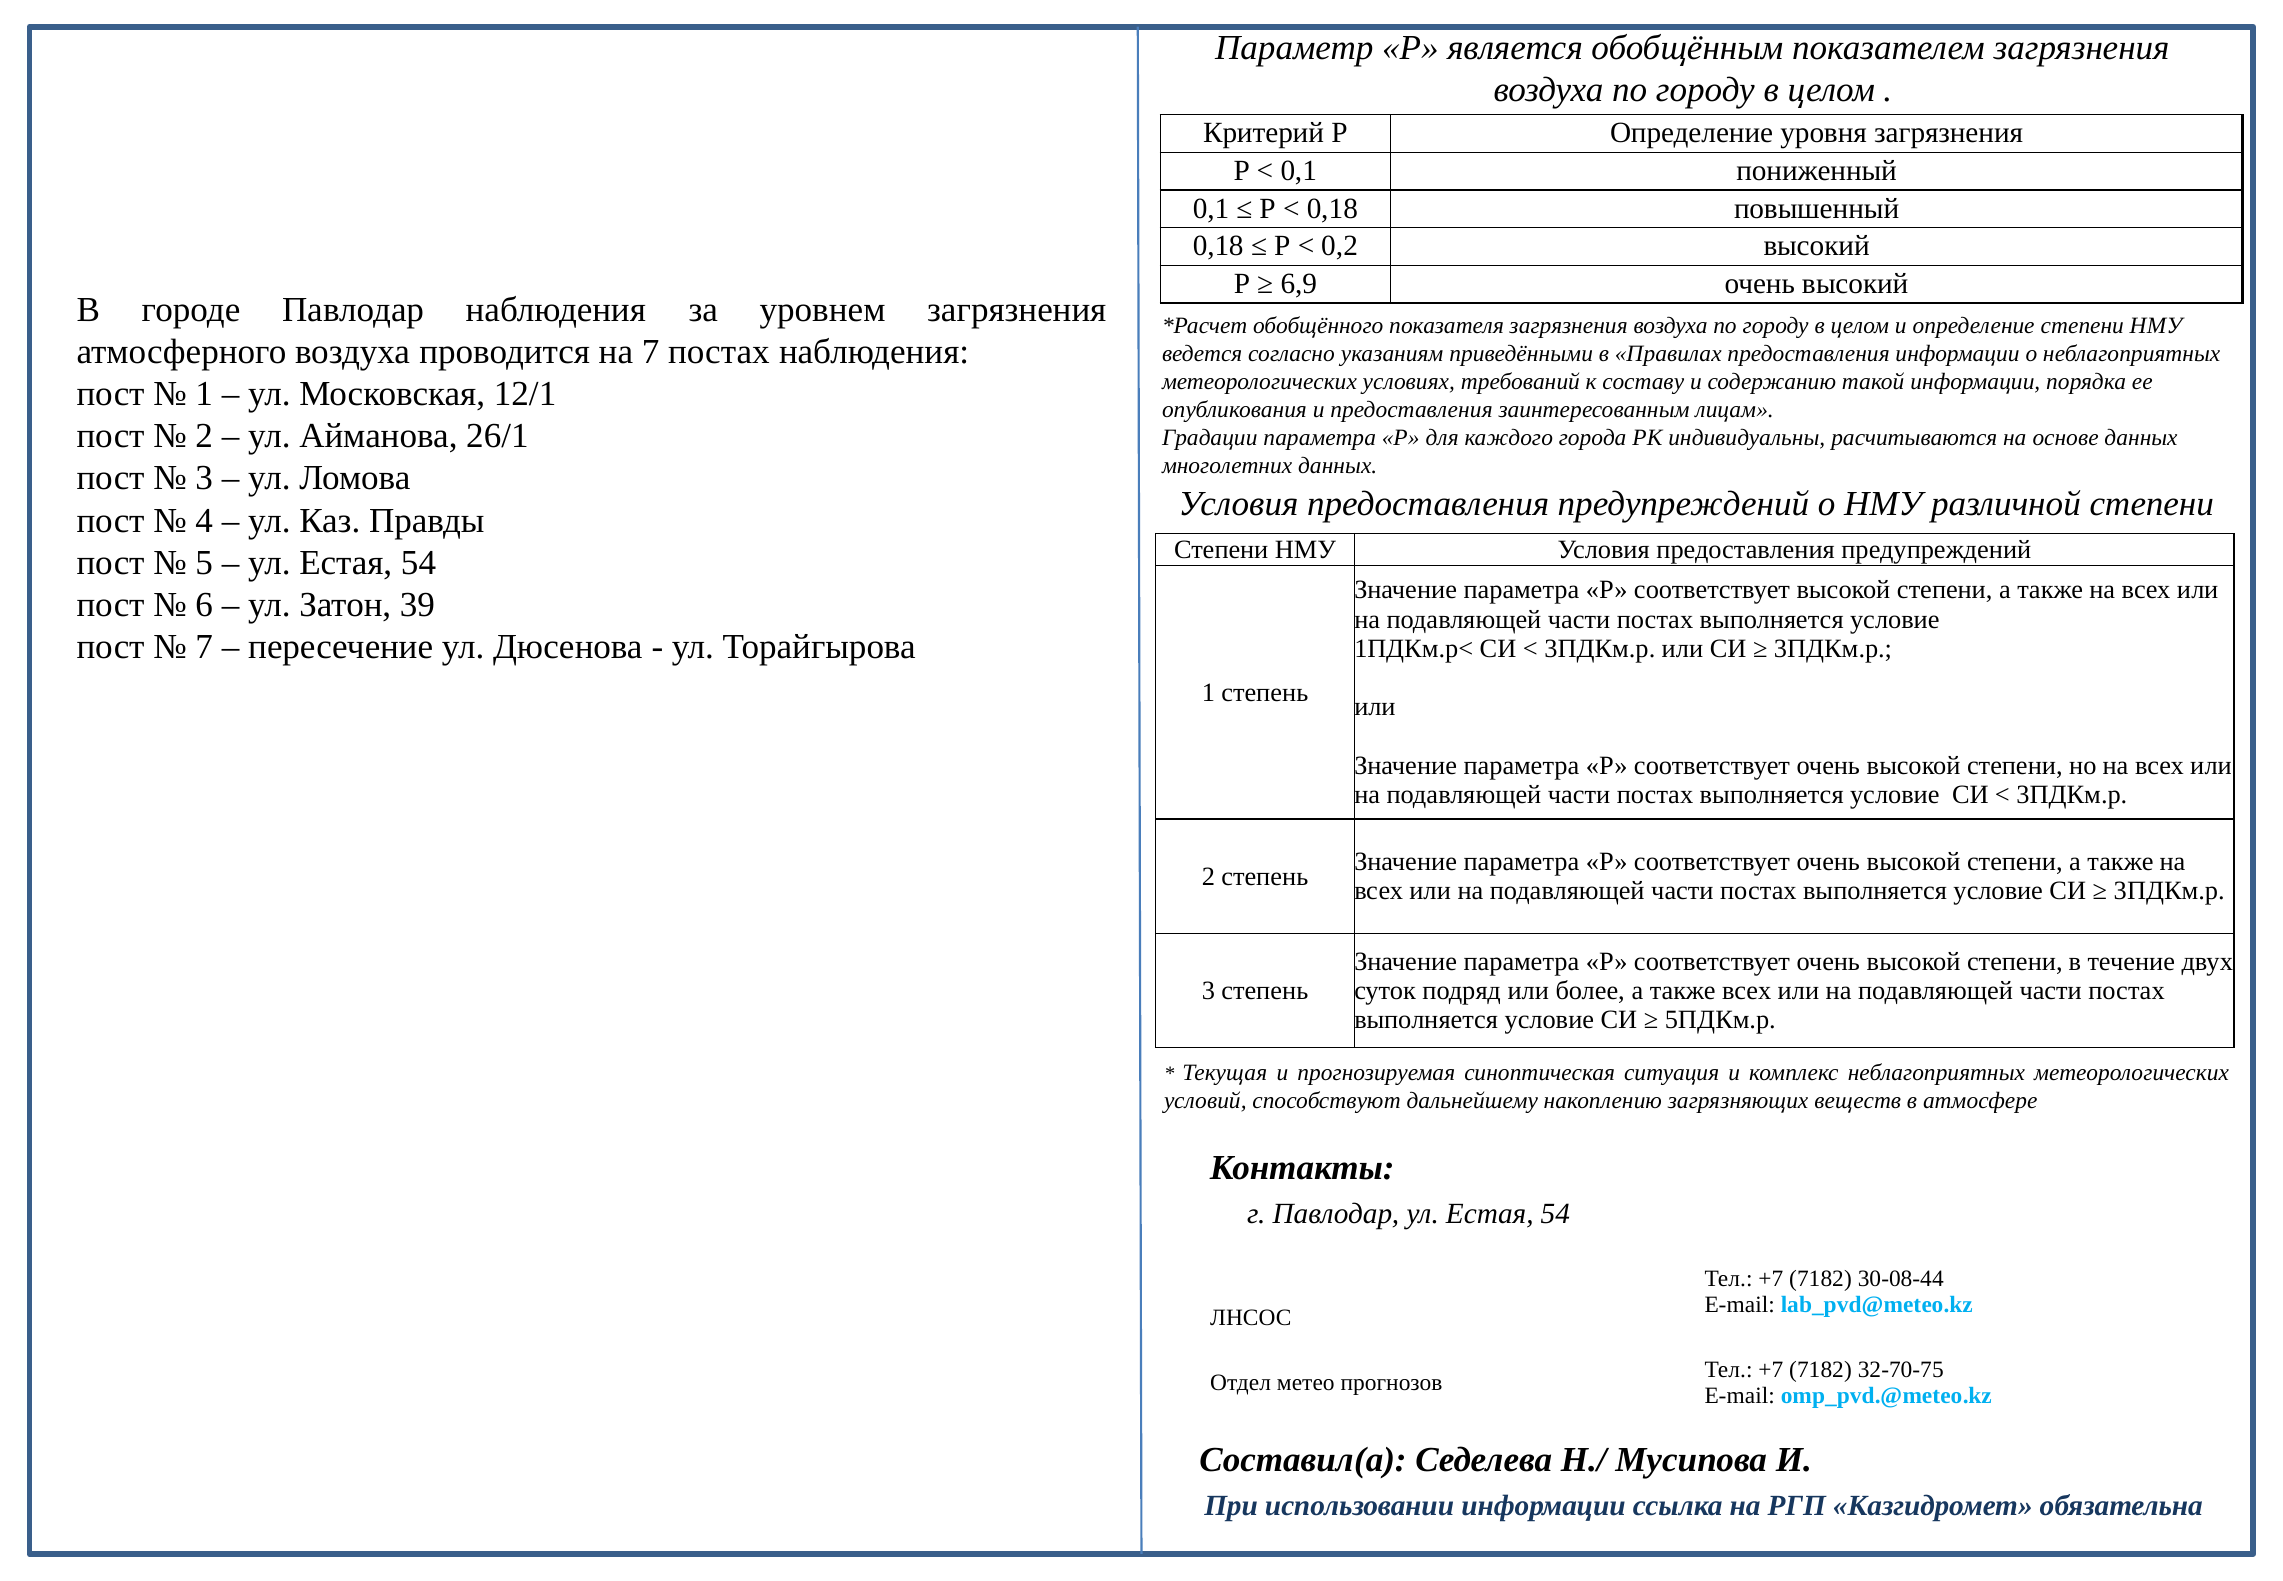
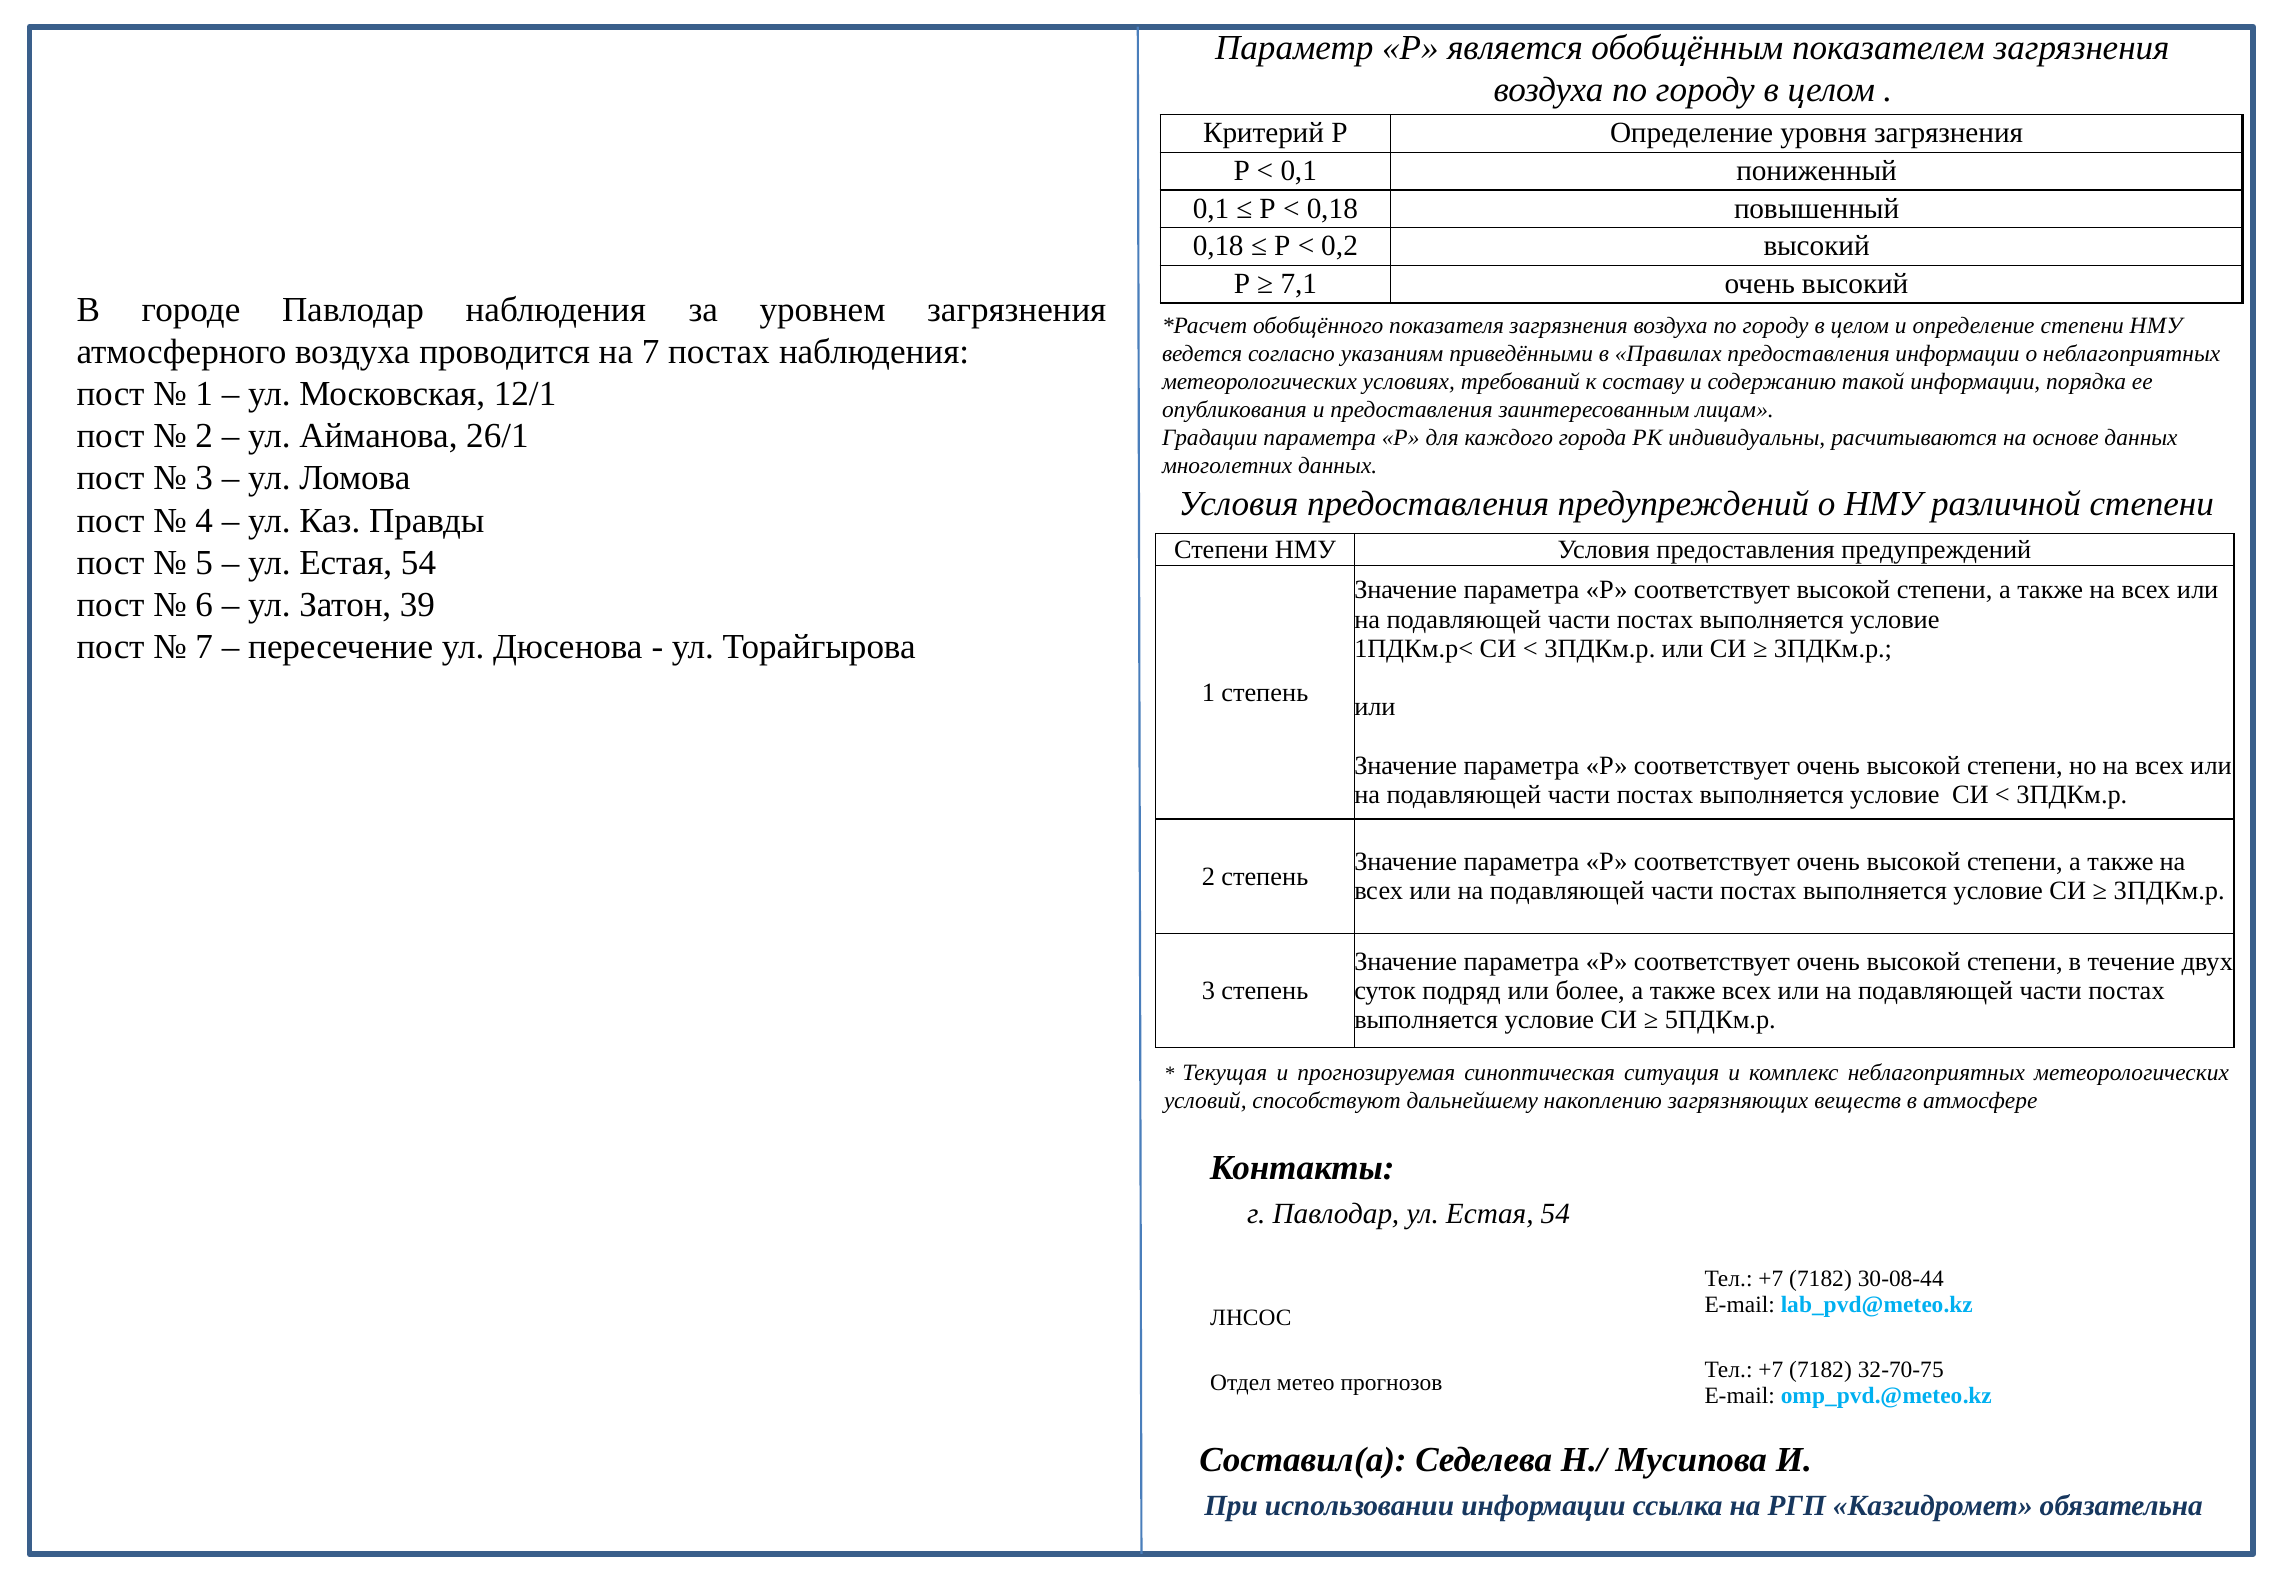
6,9: 6,9 -> 7,1 (1299, 284)
